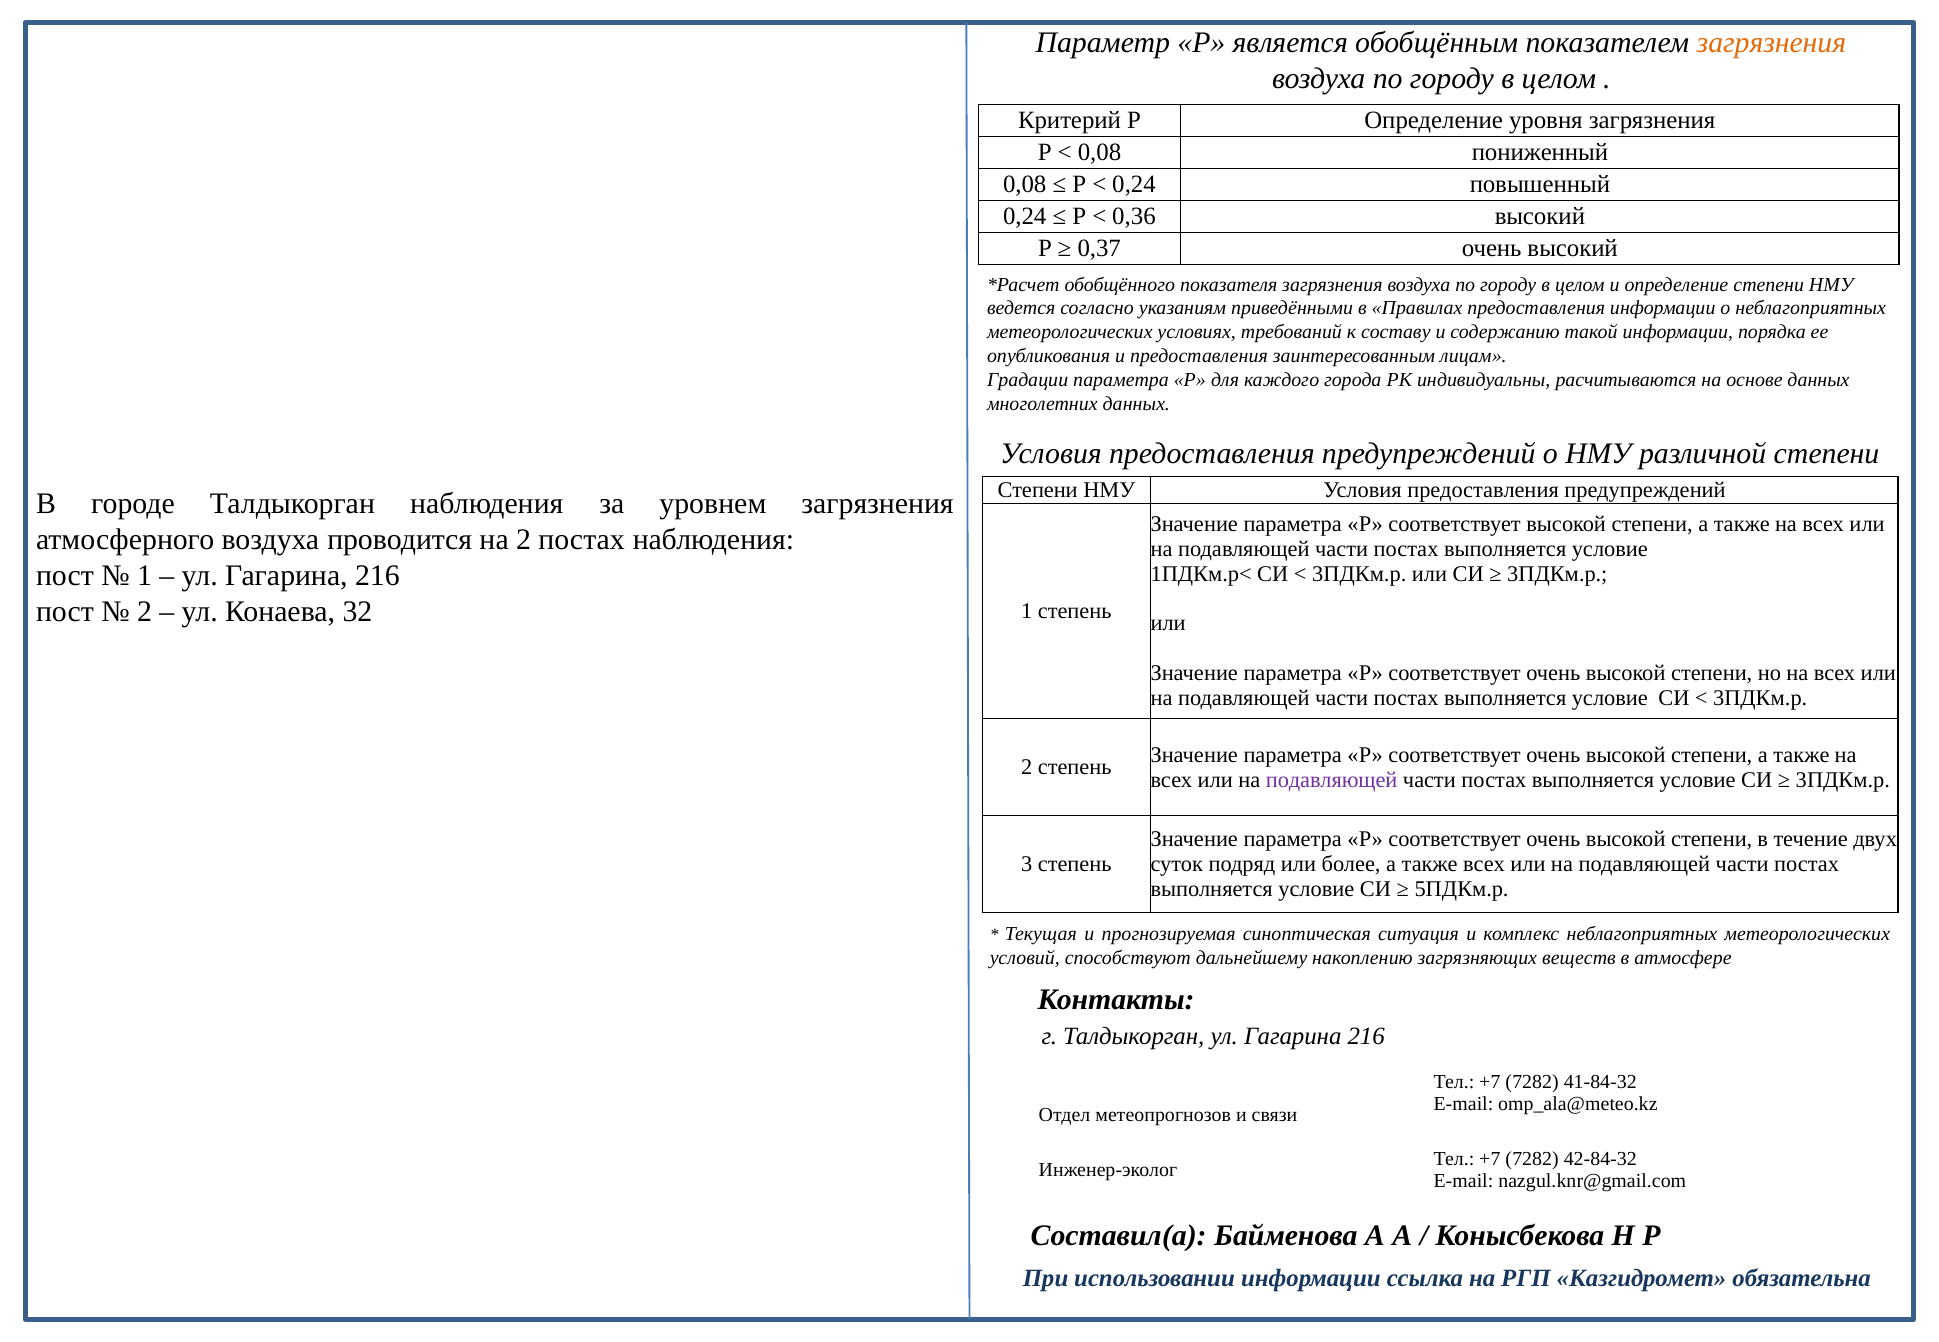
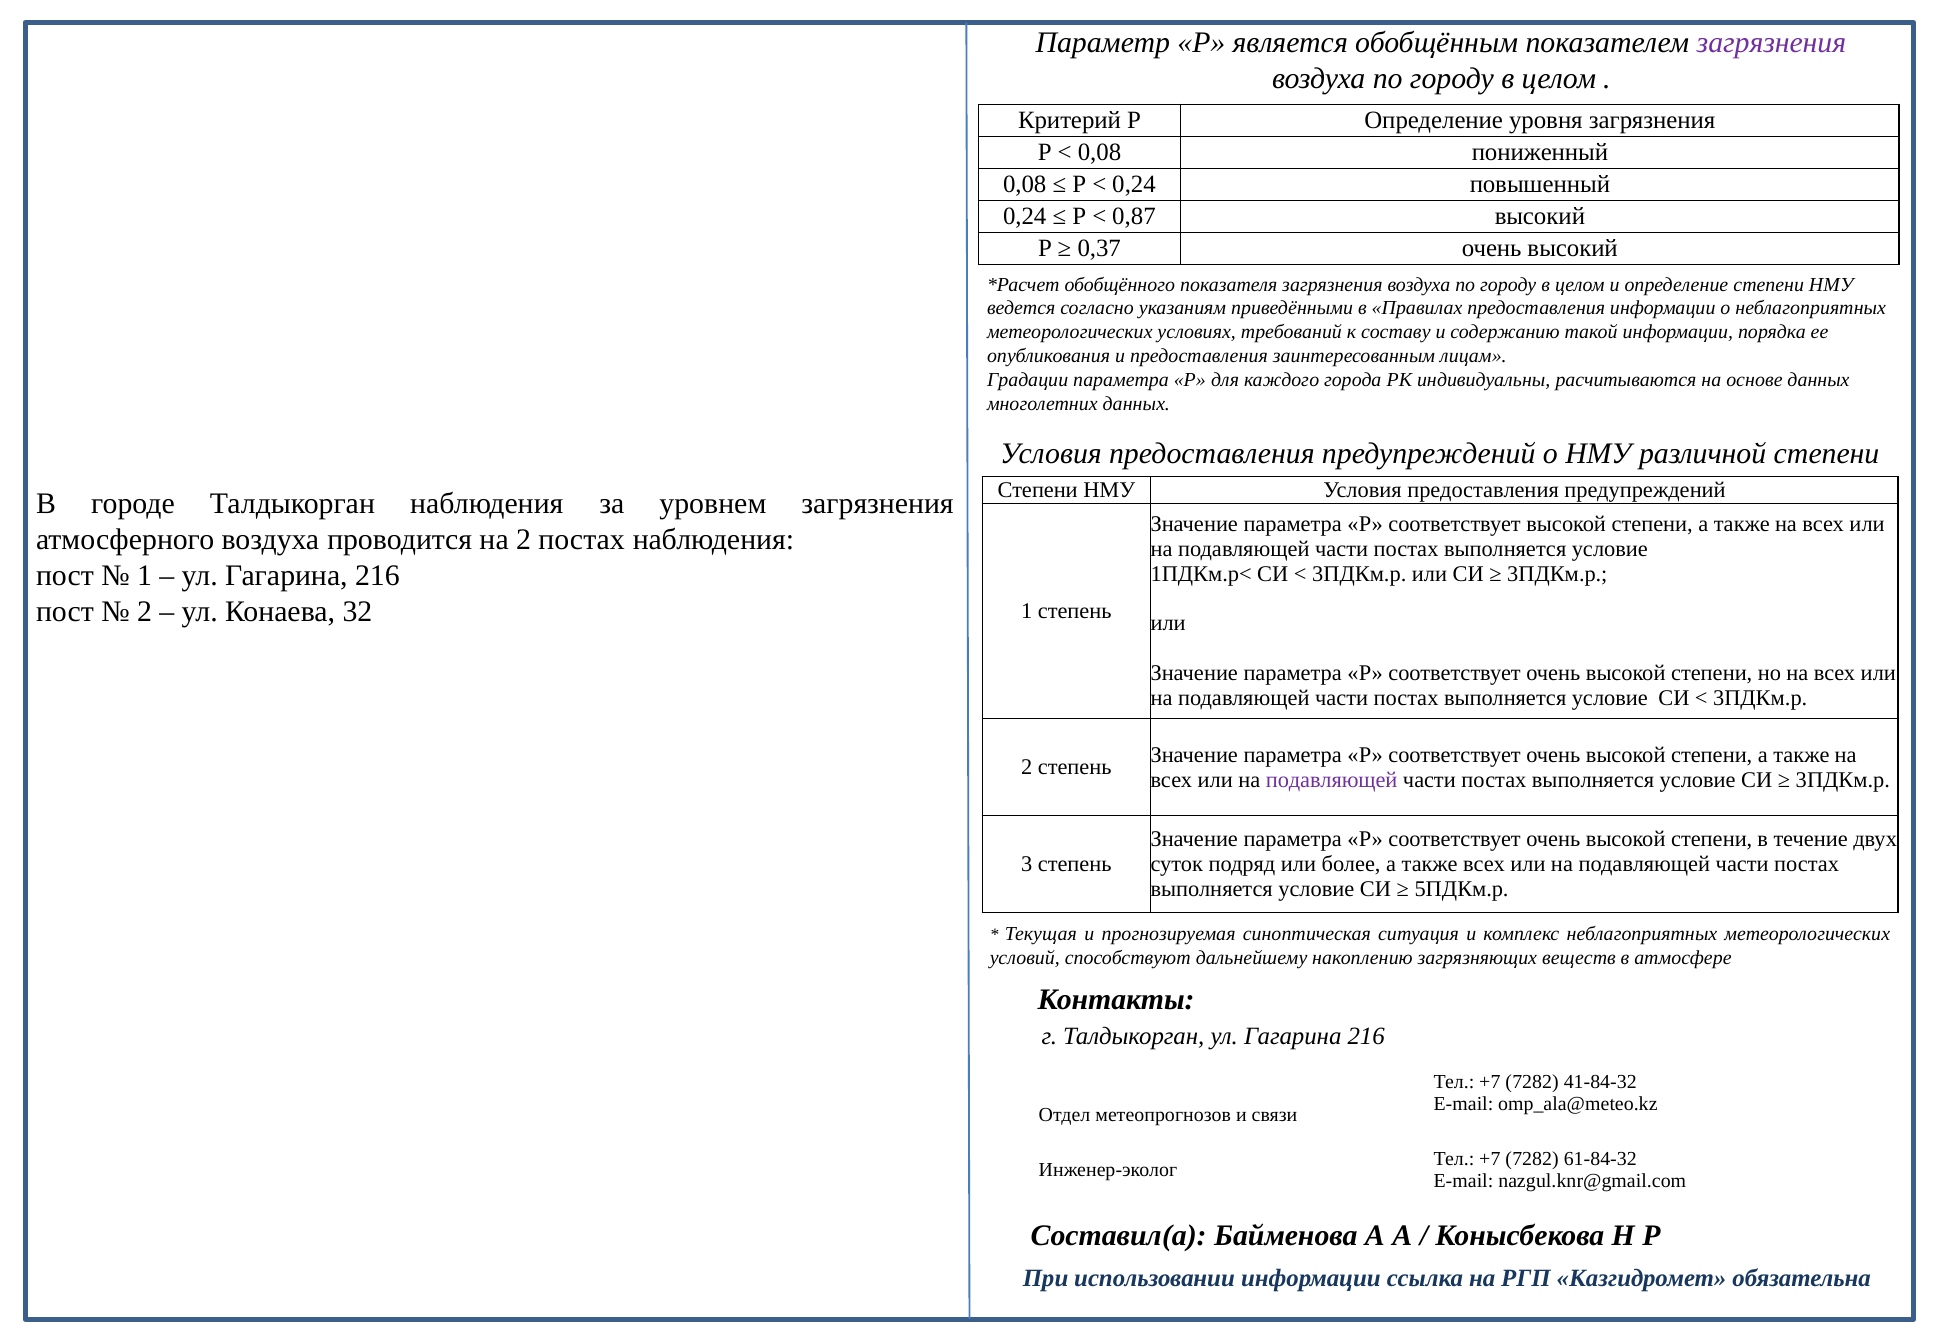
загрязнения colour: orange -> purple (1771, 43)
0,36: 0,36 -> 0,87 (1134, 216)
42-84-32: 42-84-32 -> 61-84-32 (1600, 1160)
